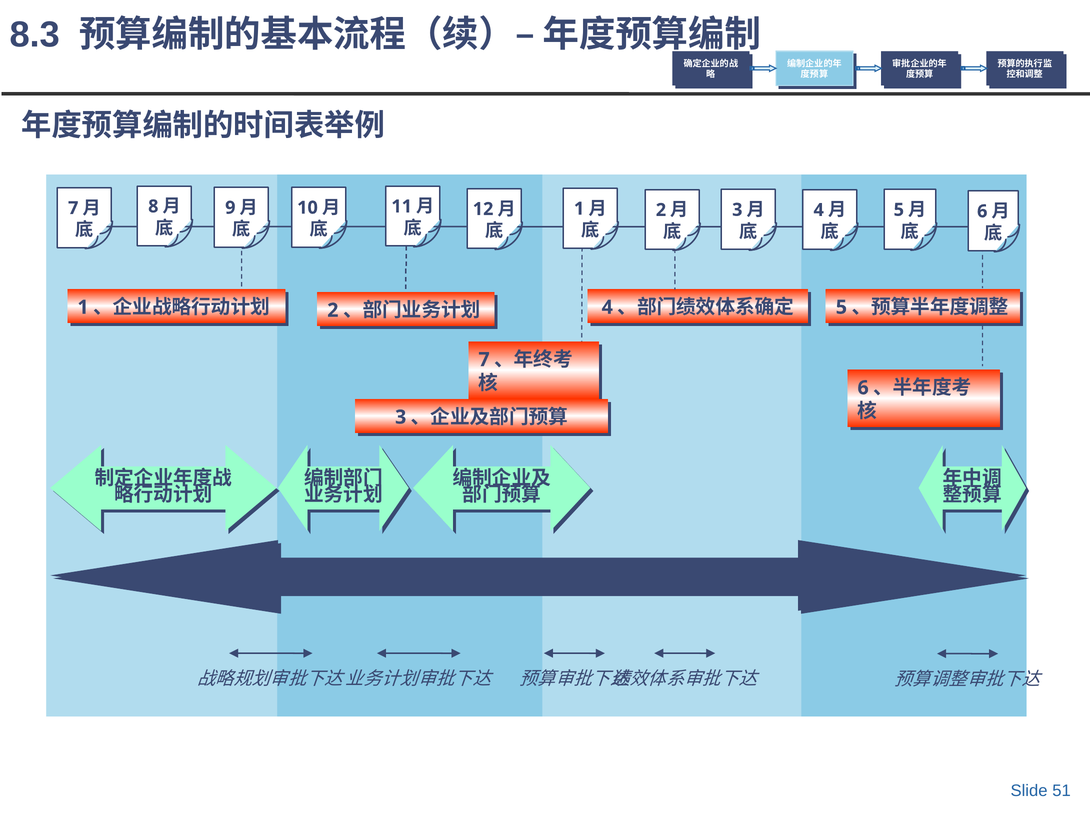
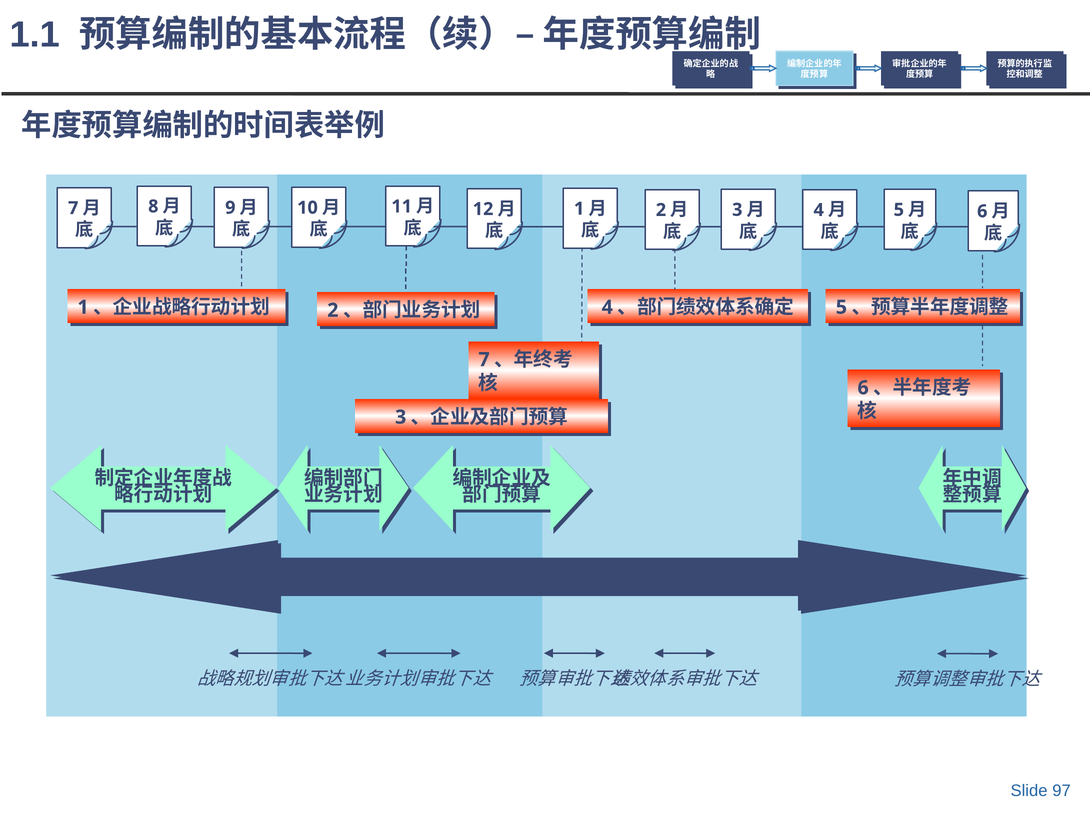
8.3: 8.3 -> 1.1 (35, 35)
51: 51 -> 97 (1062, 791)
